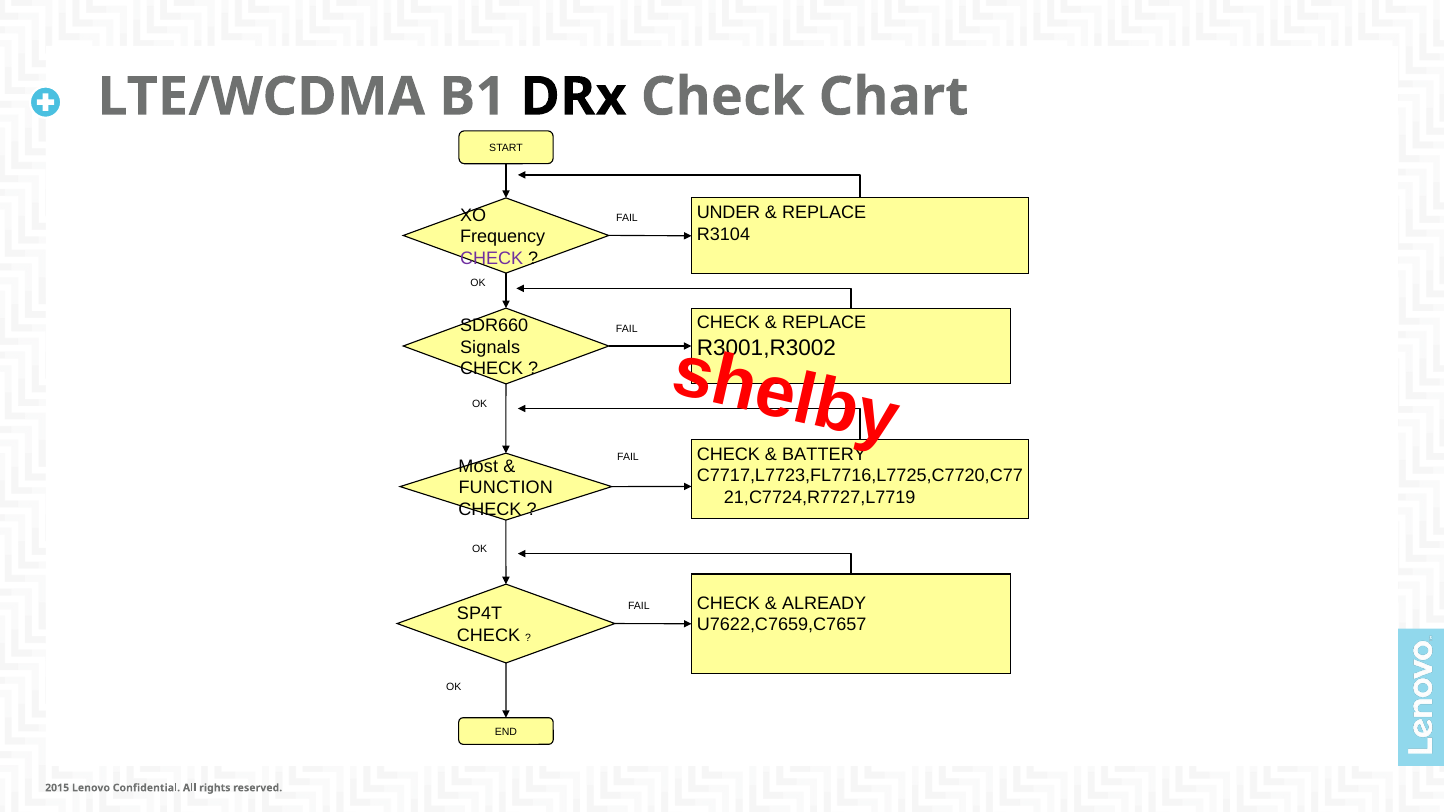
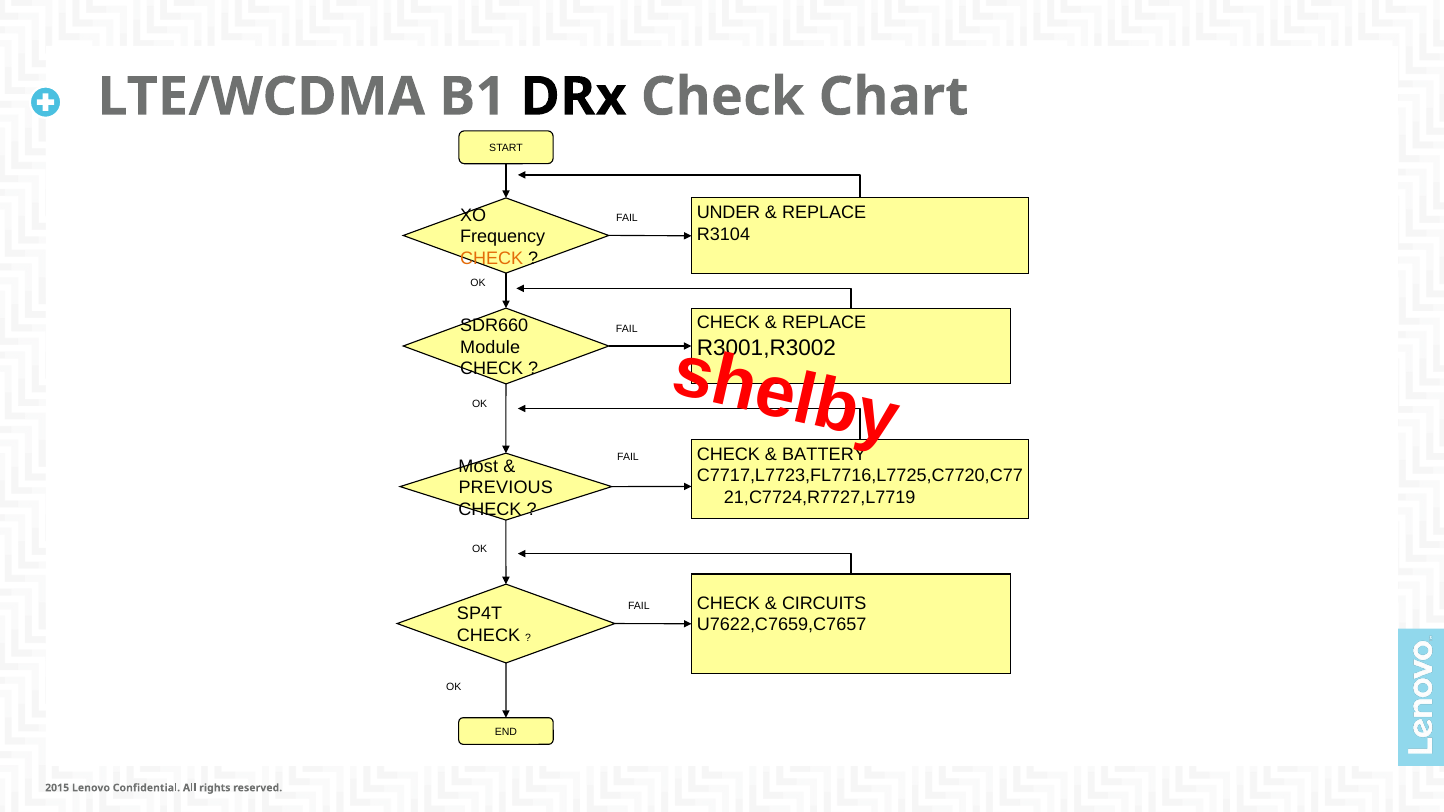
CHECK colour: purple -> orange (492, 258)
Signals: Signals -> Module (490, 347)
FUNCTION: FUNCTION -> PREVIOUS (506, 488)
ALREADY: ALREADY -> CIRCUITS (824, 603)
